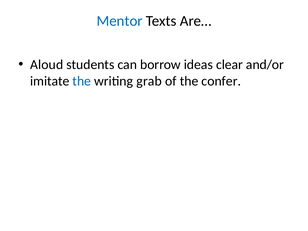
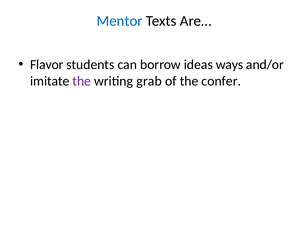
Aloud: Aloud -> Flavor (47, 65)
clear: clear -> ways (230, 65)
the colour: blue -> purple (82, 81)
